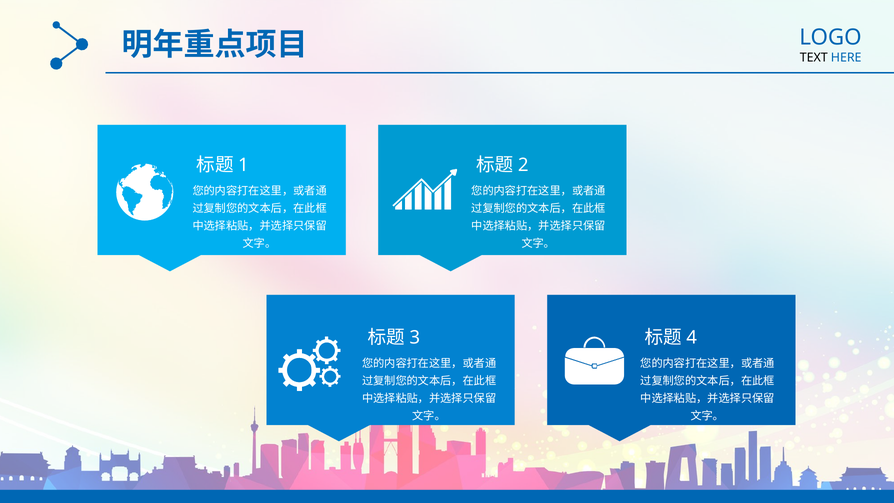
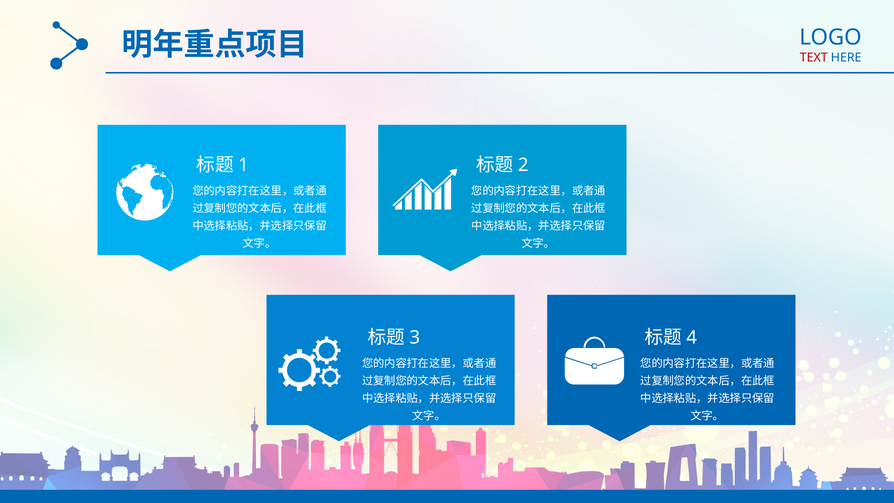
TEXT colour: black -> red (814, 58)
